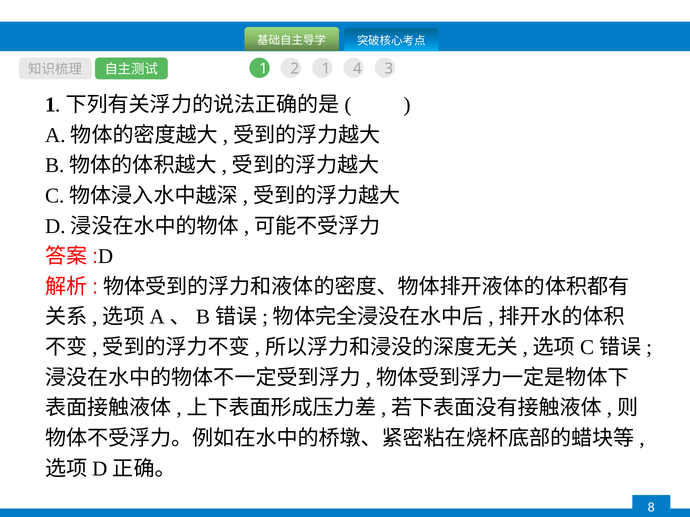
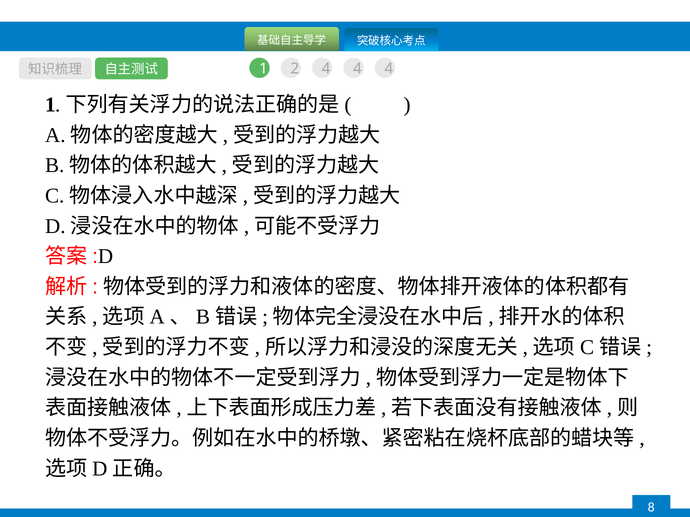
2 1: 1 -> 4 (326, 69)
3: 3 -> 4 (389, 69)
